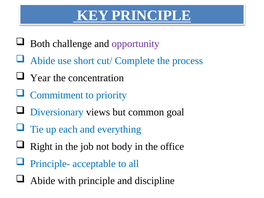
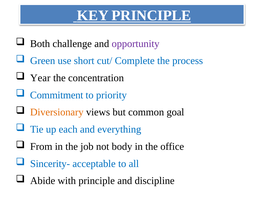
Abide: Abide -> Green (43, 61)
Diversionary colour: blue -> orange (57, 112)
Right: Right -> From (41, 146)
Principle-: Principle- -> Sincerity- (50, 164)
